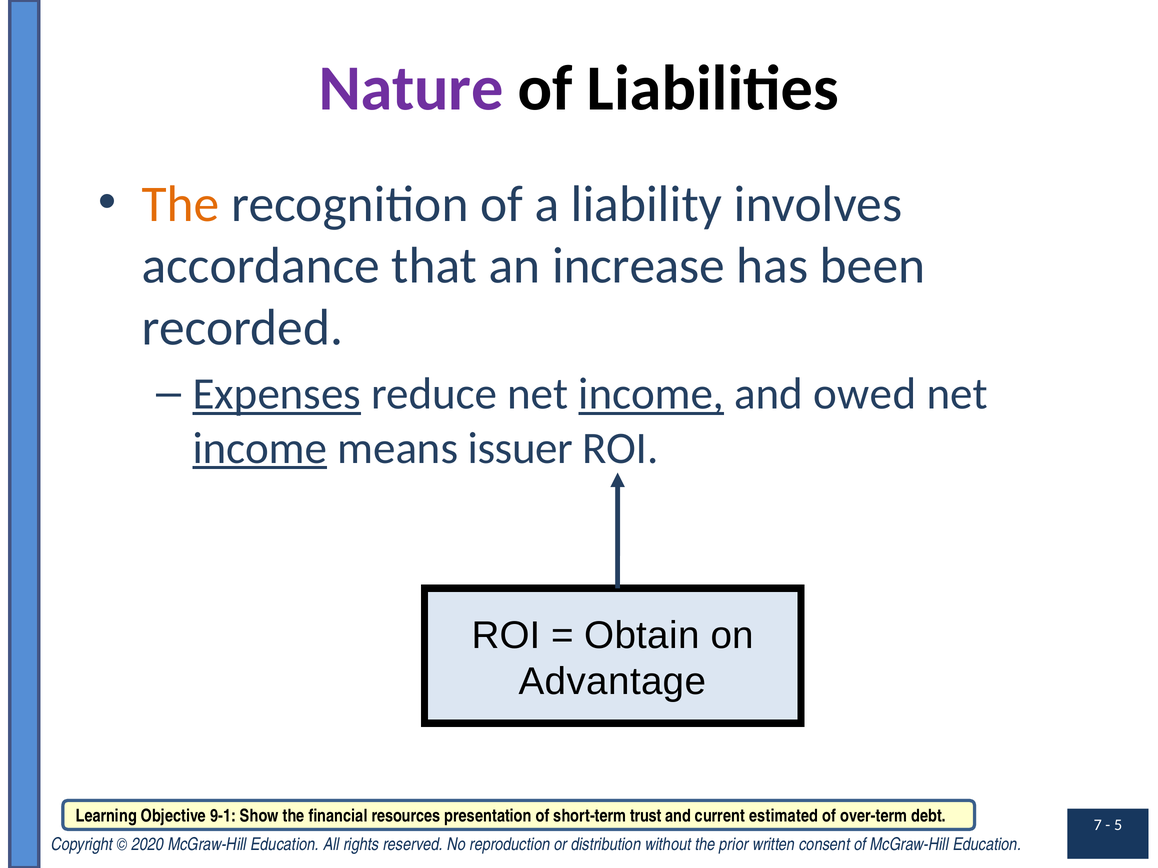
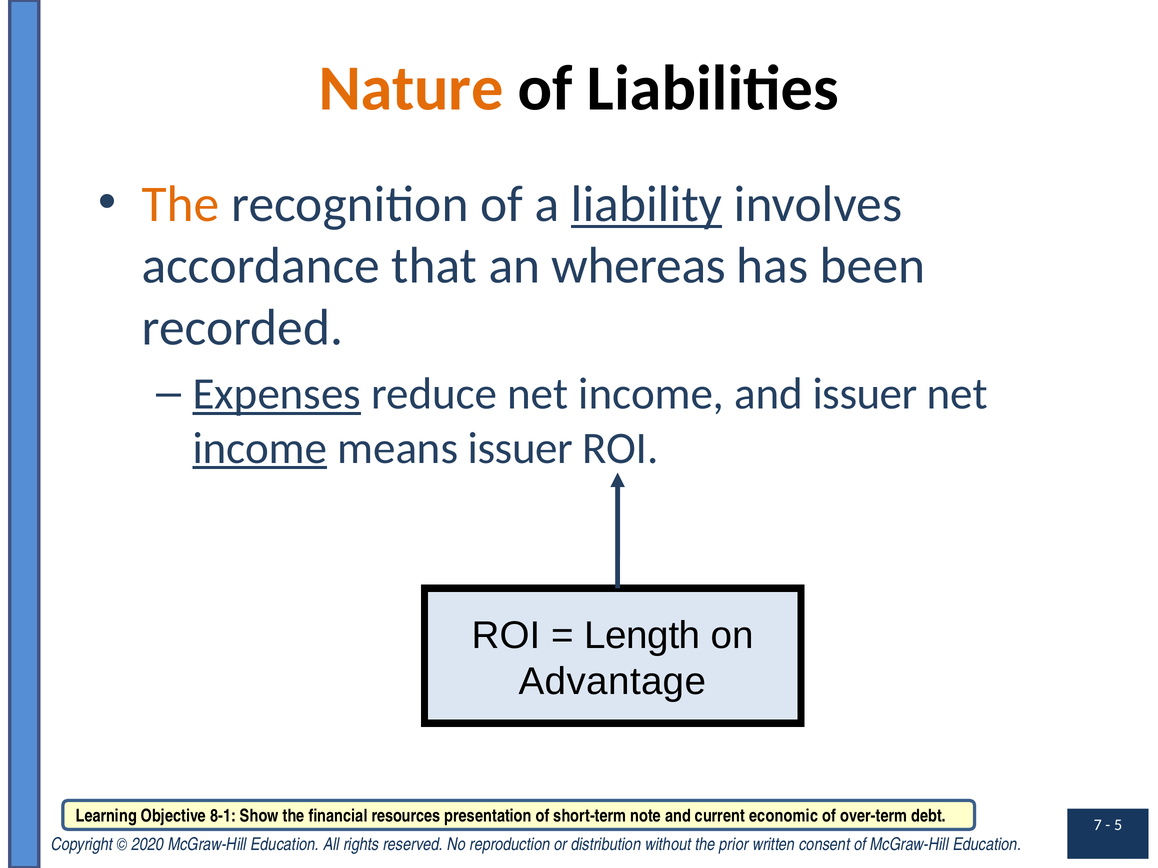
Nature colour: purple -> orange (411, 89)
liability underline: none -> present (646, 204)
increase: increase -> whereas (639, 266)
income underline: present -> none (651, 394)
and owed: owed -> issuer (865, 394)
Obtain: Obtain -> Length (642, 636)
9-1: 9-1 -> 8-1 (223, 817)
trust: trust -> note (646, 817)
estimated: estimated -> economic (784, 817)
